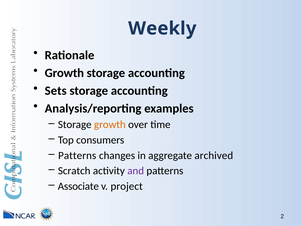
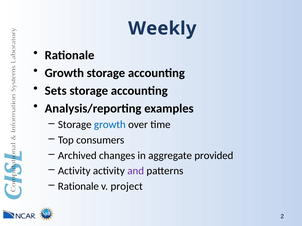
growth colour: orange -> blue (110, 125)
Patterns: Patterns -> Archived (77, 156)
archived: archived -> provided (214, 156)
Scratch: Scratch -> Activity (74, 171)
Associate: Associate -> Rationale (78, 187)
